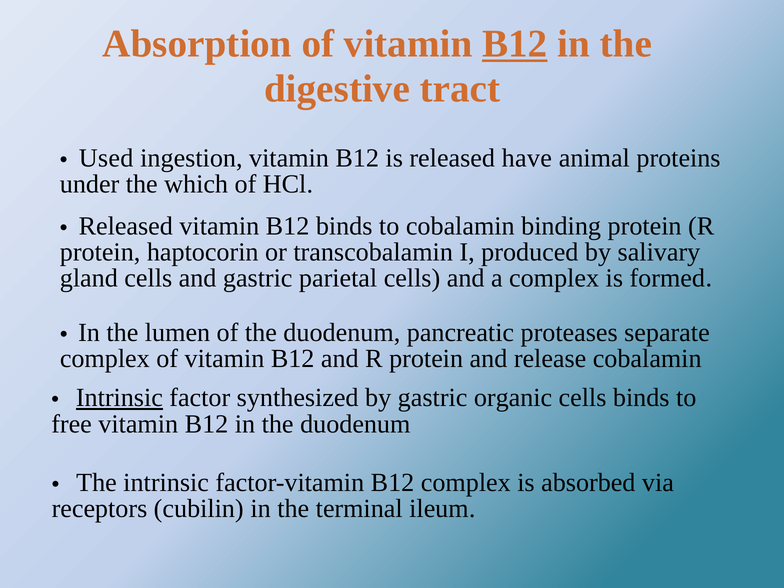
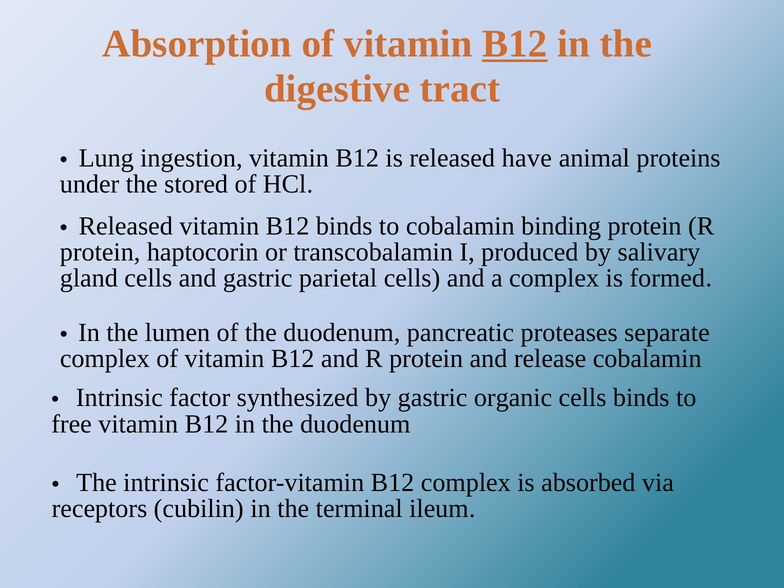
Used: Used -> Lung (106, 158)
which: which -> stored (196, 184)
Intrinsic underline: present -> none (119, 398)
